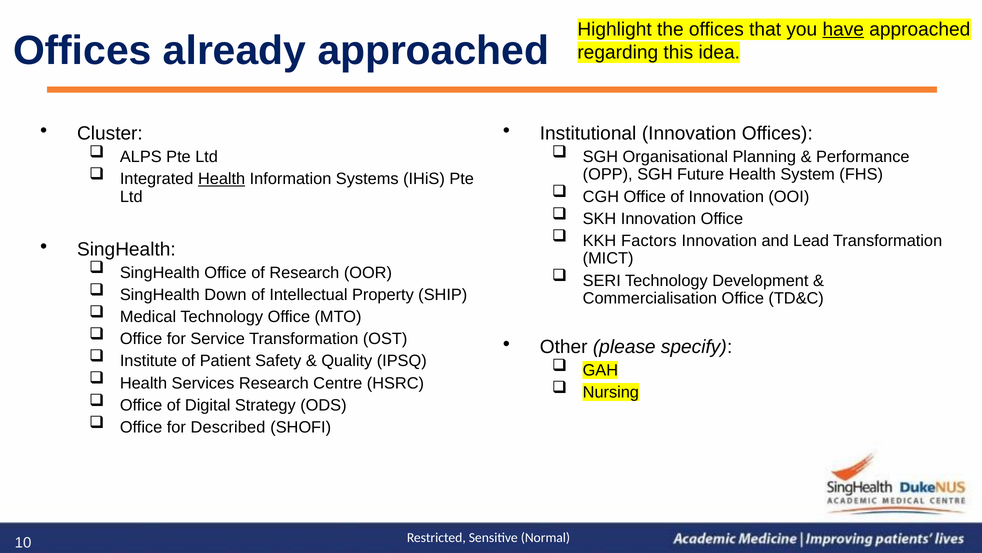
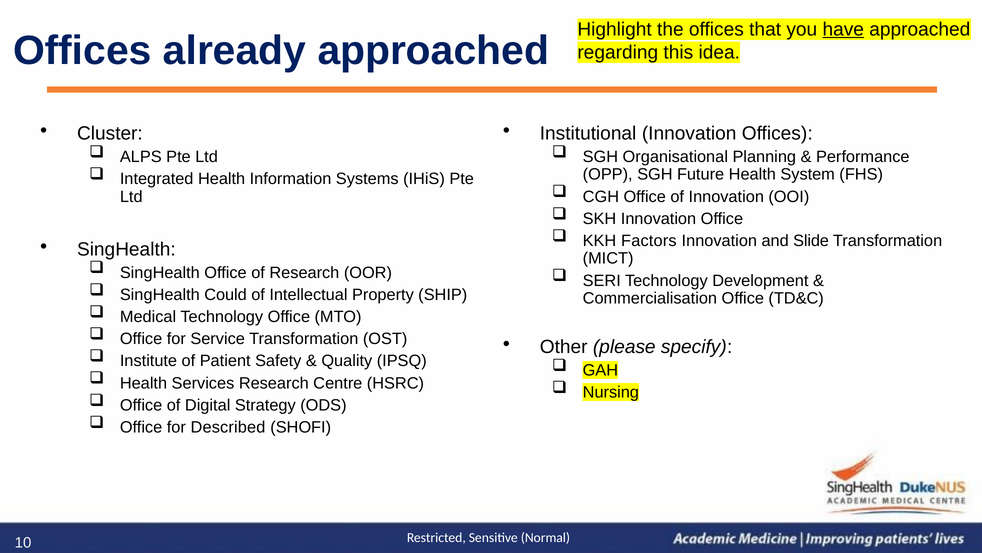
Health underline: present -> none (222, 179)
Lead: Lead -> Slide (811, 241)
Down: Down -> Could (226, 294)
